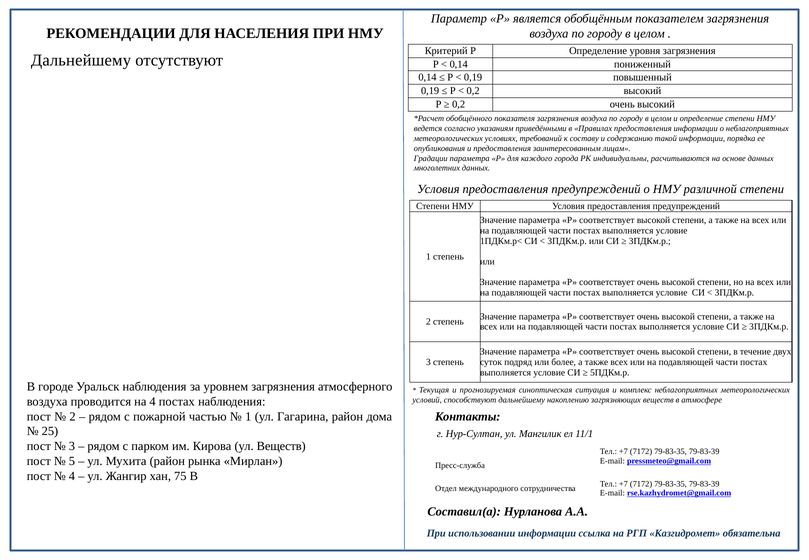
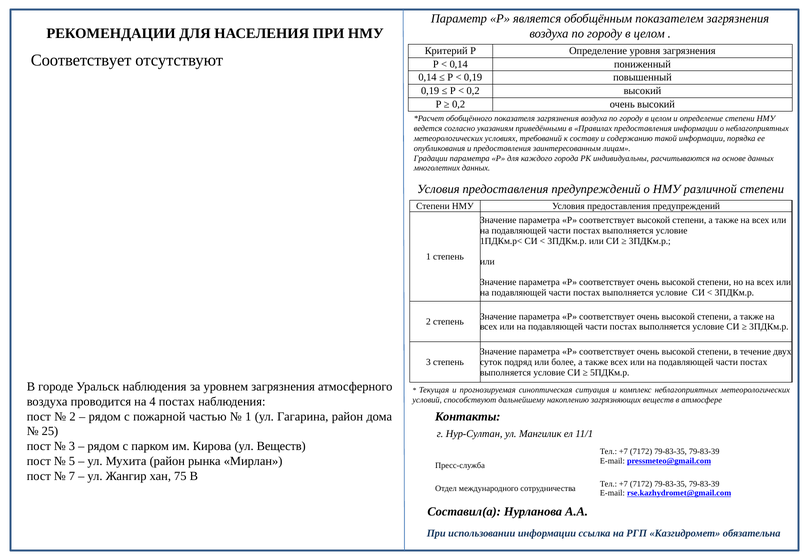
Дальнейшему: Дальнейшему -> Соответствует (81, 60)
4: 4 -> 7 (72, 476)
